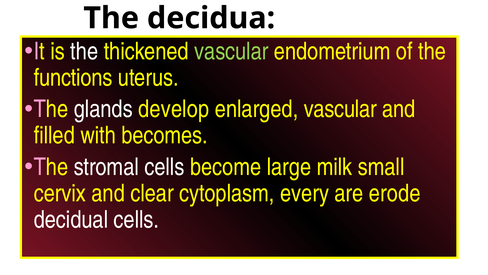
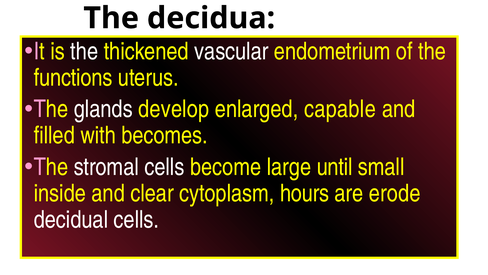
vascular colour: light green -> white (231, 51)
enlarged vascular: vascular -> capable (340, 109)
milk: milk -> until (335, 167)
cervix: cervix -> inside (60, 193)
every: every -> hours (305, 193)
